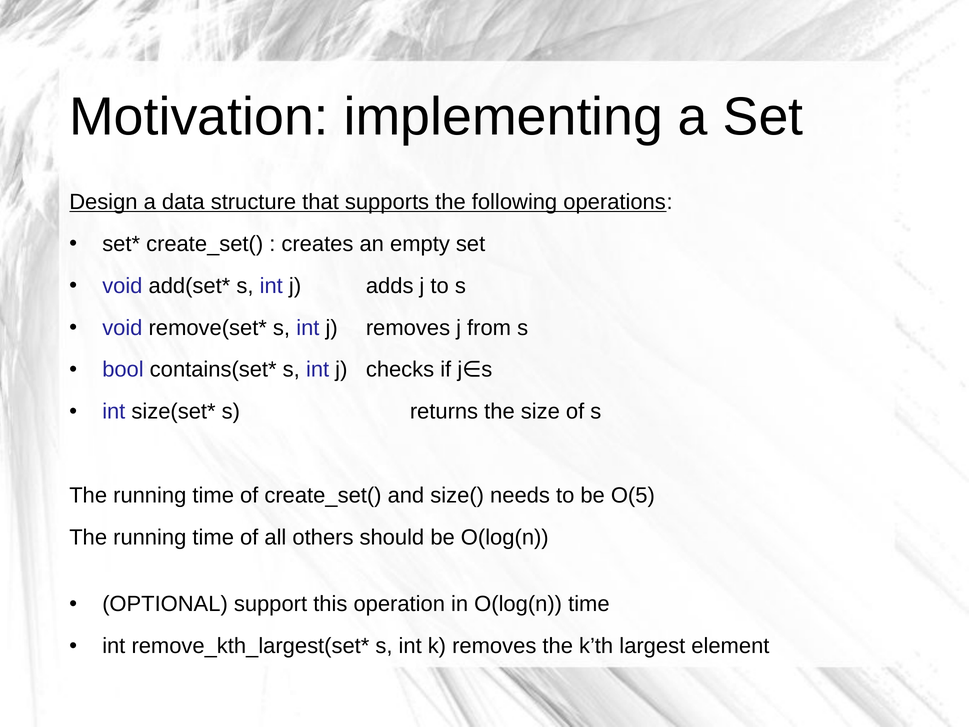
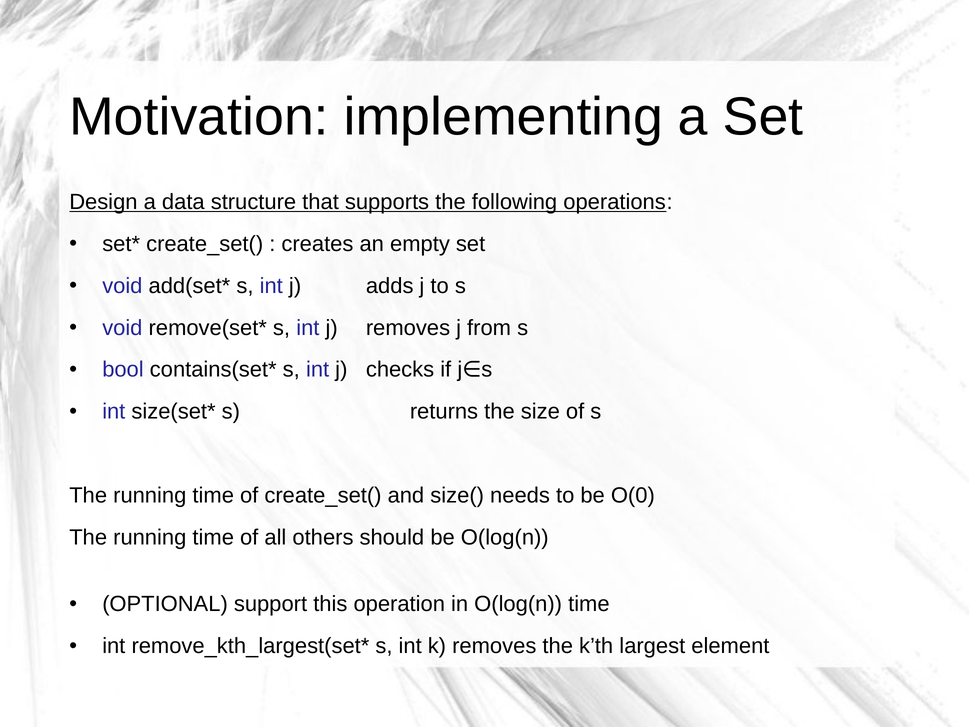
O(5: O(5 -> O(0 (633, 495)
